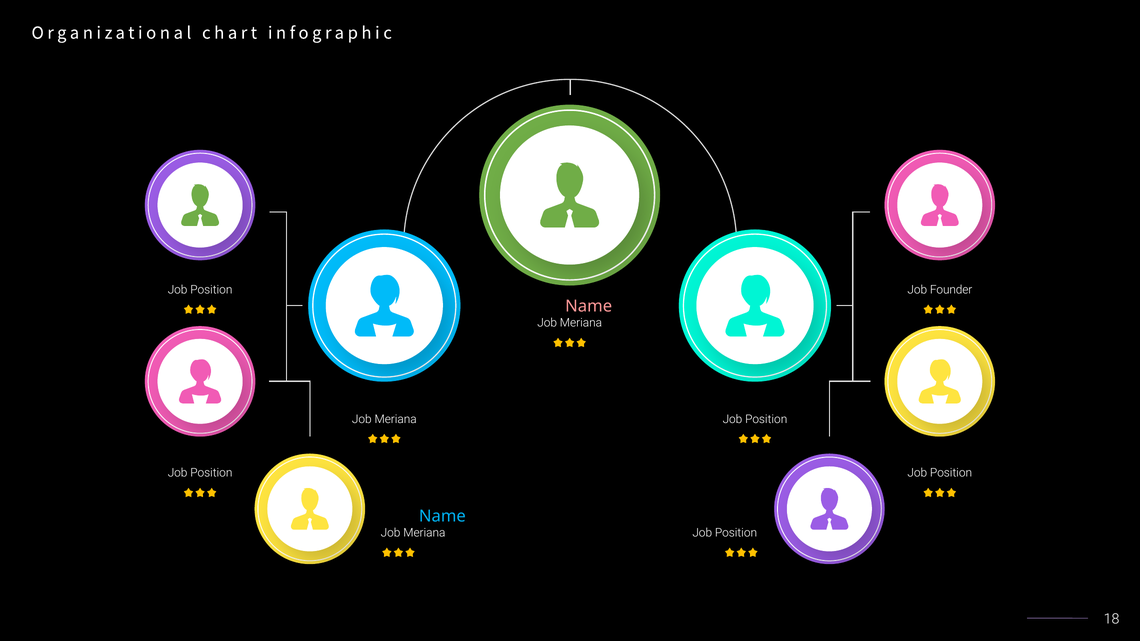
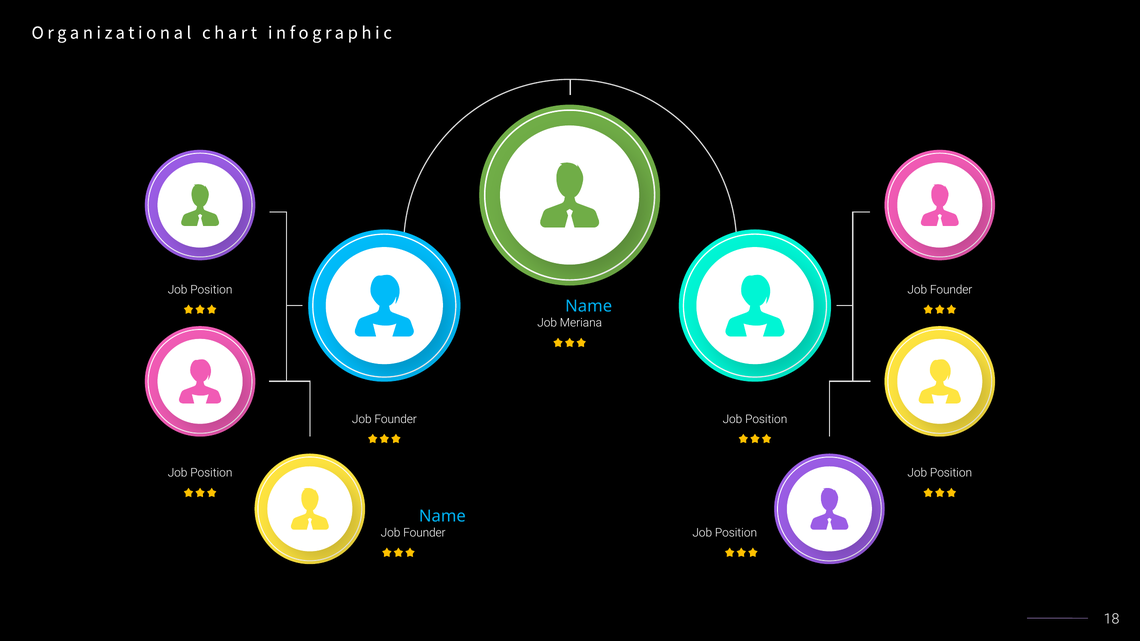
Name colour: pink -> light blue (589, 307)
Meriana: Meriana -> Founder (396, 419)
Meriana: Meriana -> Founder (424, 533)
